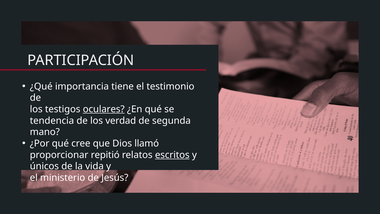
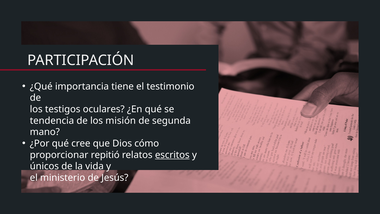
oculares underline: present -> none (104, 109)
verdad: verdad -> misión (121, 121)
llamó: llamó -> cómo (147, 143)
